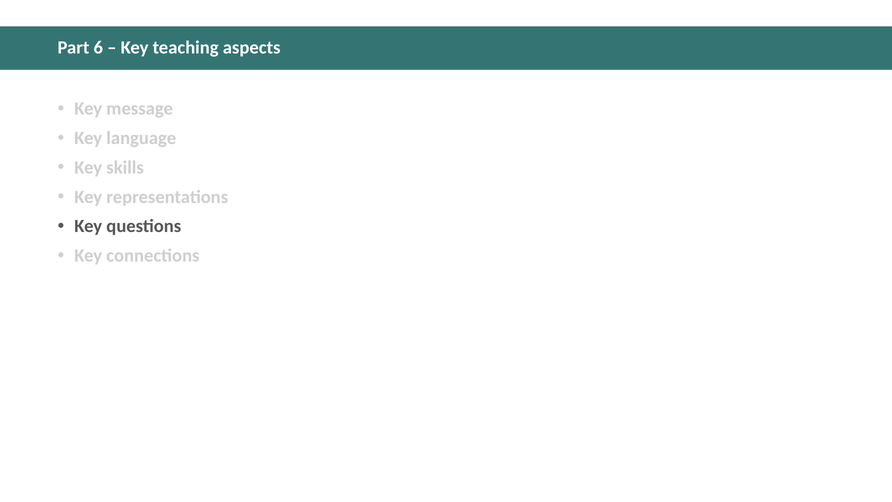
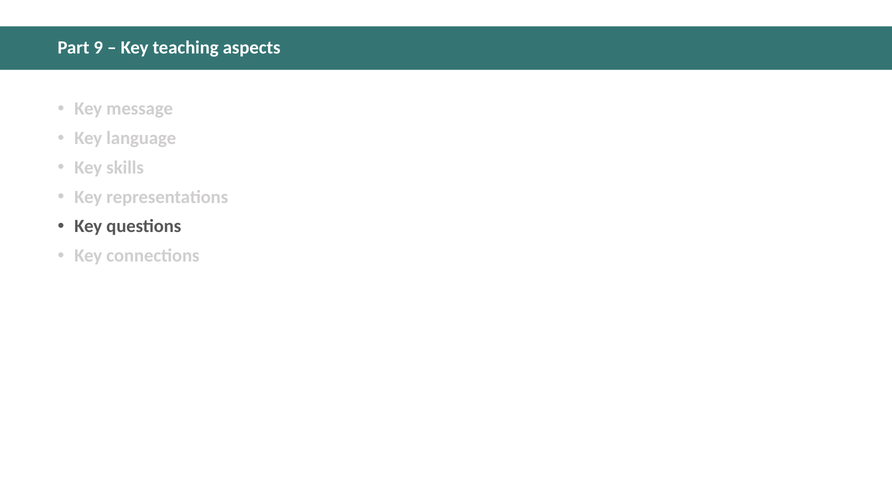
6: 6 -> 9 (98, 48)
